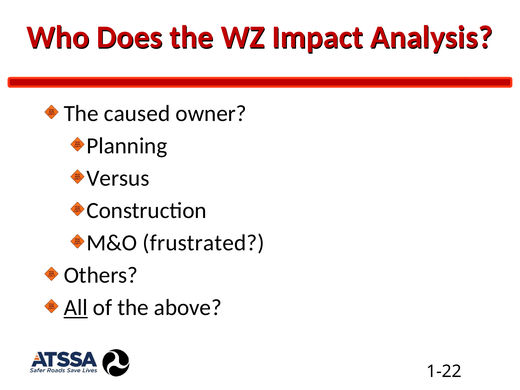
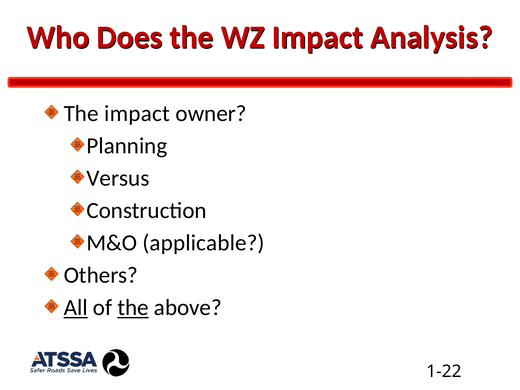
The caused: caused -> impact (137, 113)
frustrated: frustrated -> applicable (204, 243)
the underline: none -> present (133, 308)
